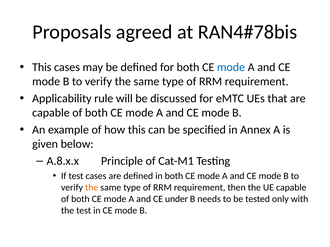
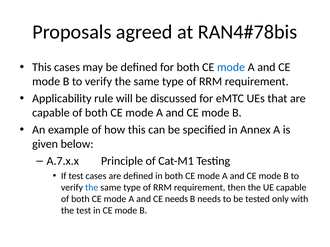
A.8.x.x: A.8.x.x -> A.7.x.x (63, 161)
the colour: orange -> blue (92, 188)
CE under: under -> needs (177, 199)
